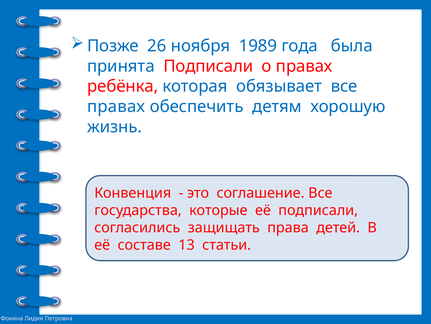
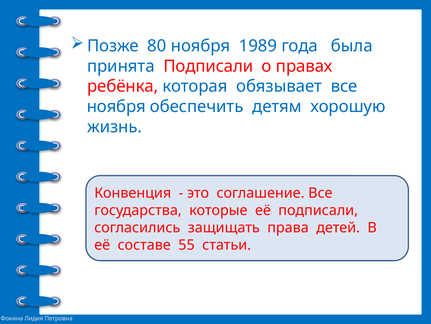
26: 26 -> 80 (157, 46)
правах: правах -> ноября (116, 106)
13: 13 -> 55 (187, 244)
